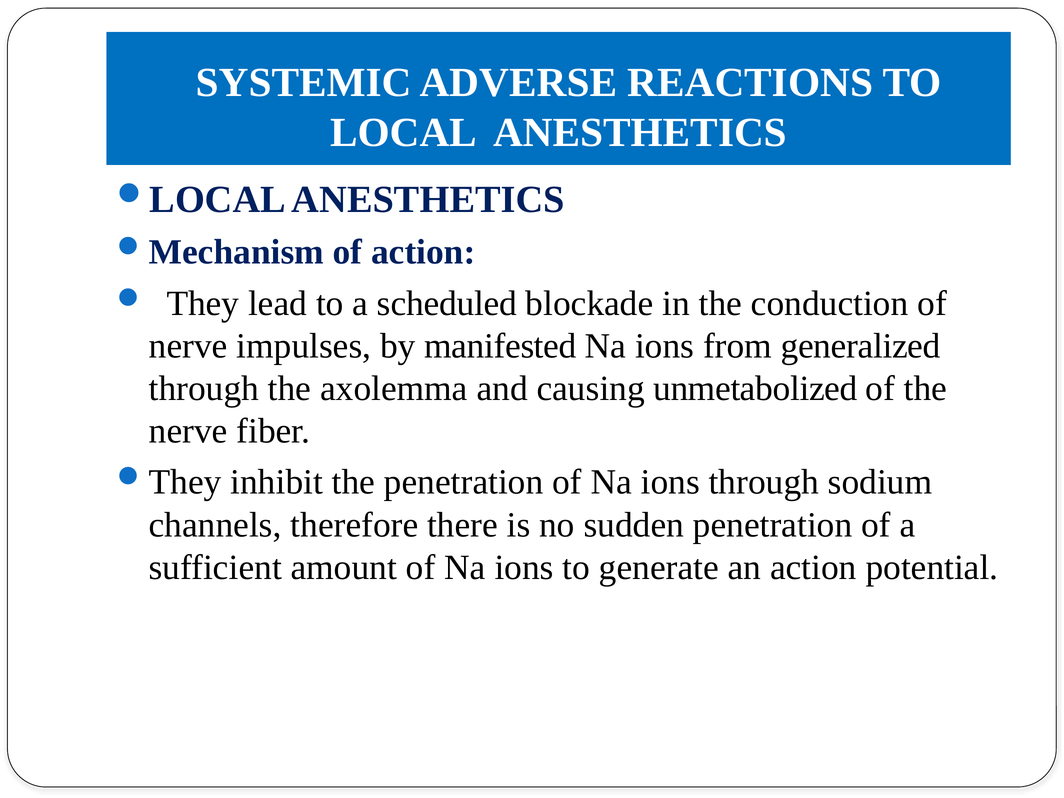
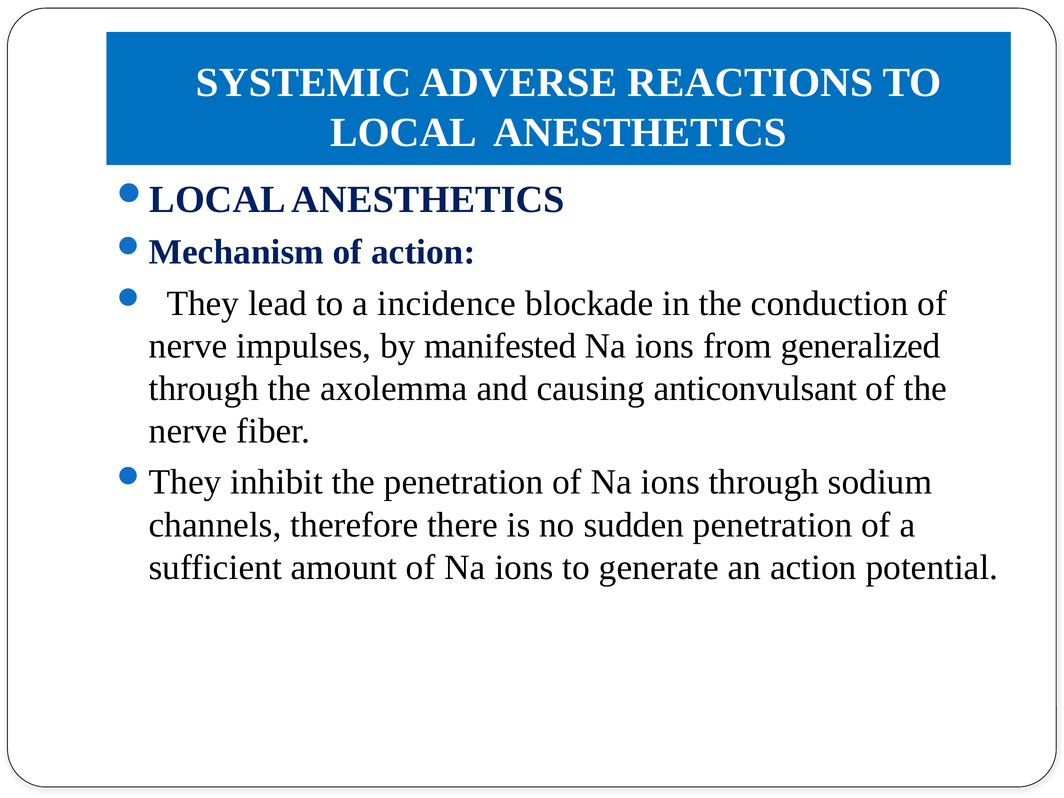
scheduled: scheduled -> incidence (447, 303)
unmetabolized: unmetabolized -> anticonvulsant (755, 389)
